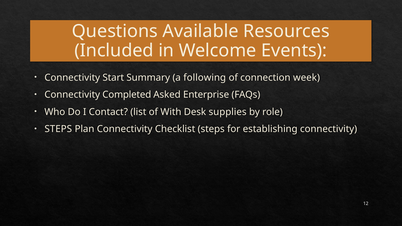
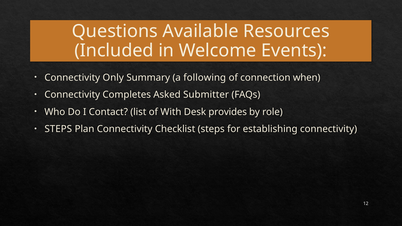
Start: Start -> Only (113, 78)
week: week -> when (307, 78)
Completed: Completed -> Completes (127, 95)
Enterprise: Enterprise -> Submitter (206, 95)
supplies: supplies -> provides (228, 112)
